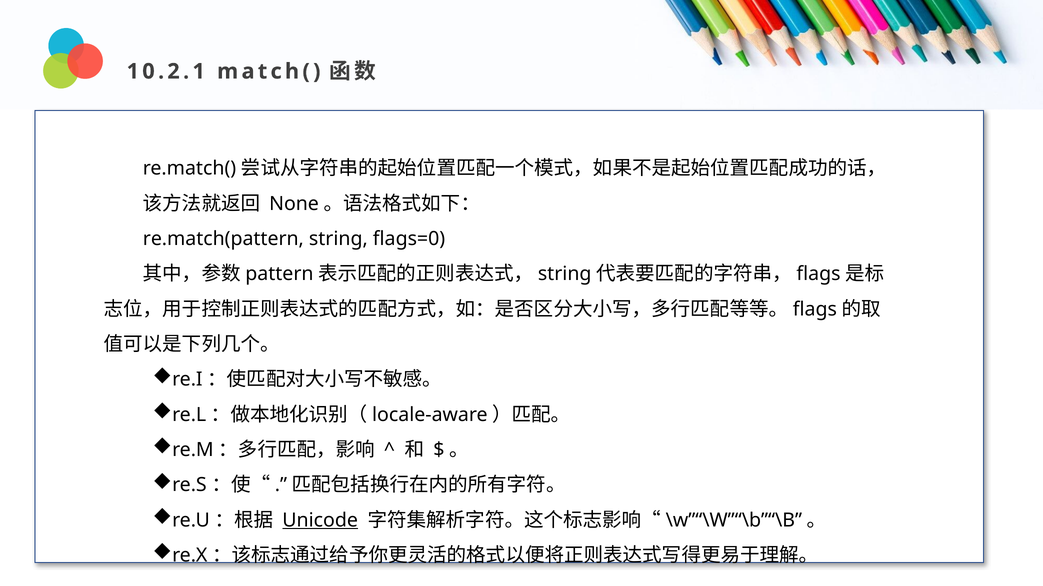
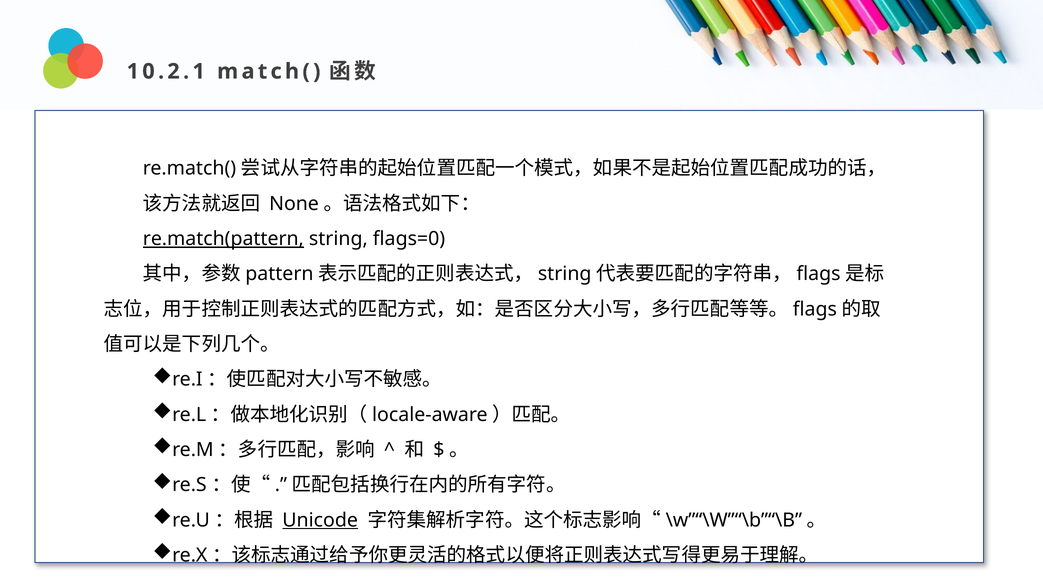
re.match(pattern underline: none -> present (223, 239)
